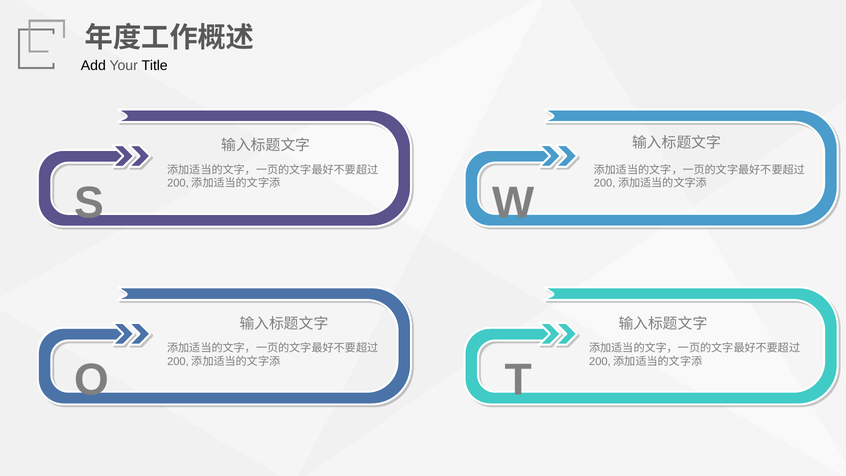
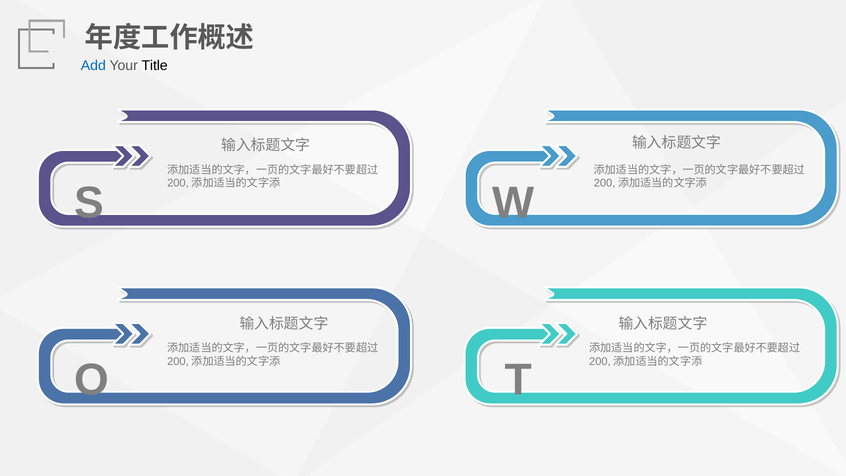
Add colour: black -> blue (93, 65)
